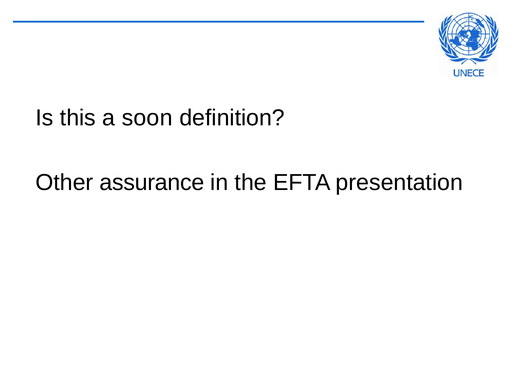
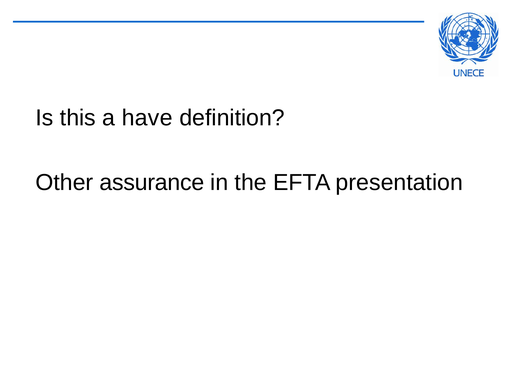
soon: soon -> have (147, 118)
